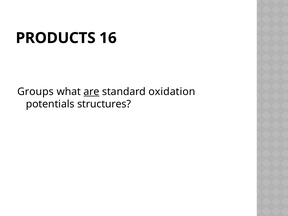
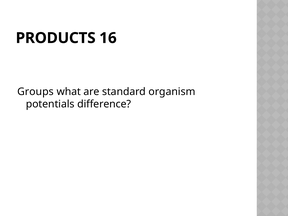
are underline: present -> none (91, 92)
oxidation: oxidation -> organism (172, 92)
structures: structures -> difference (104, 104)
